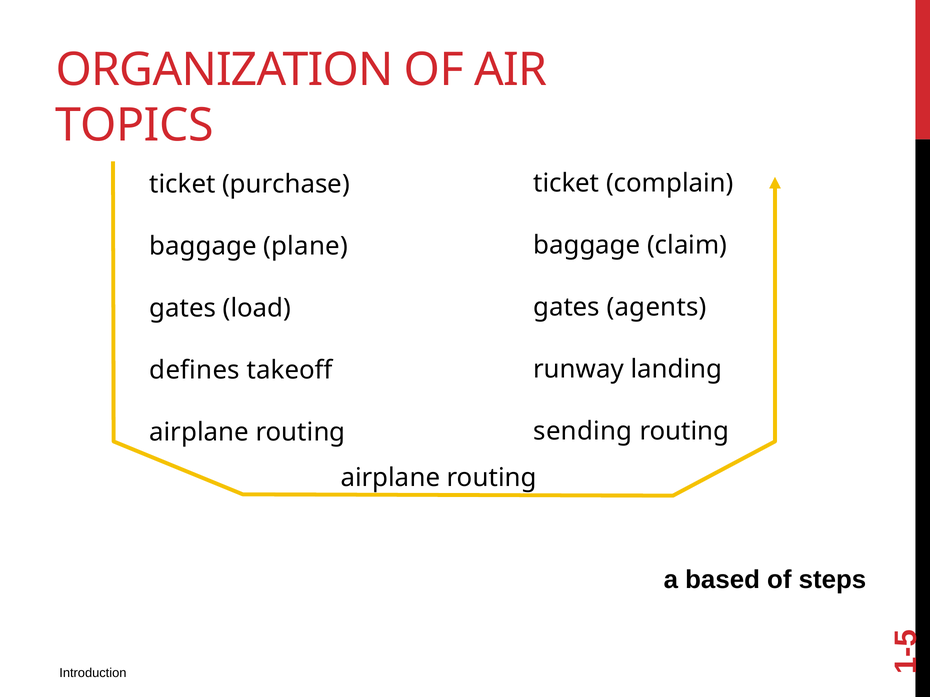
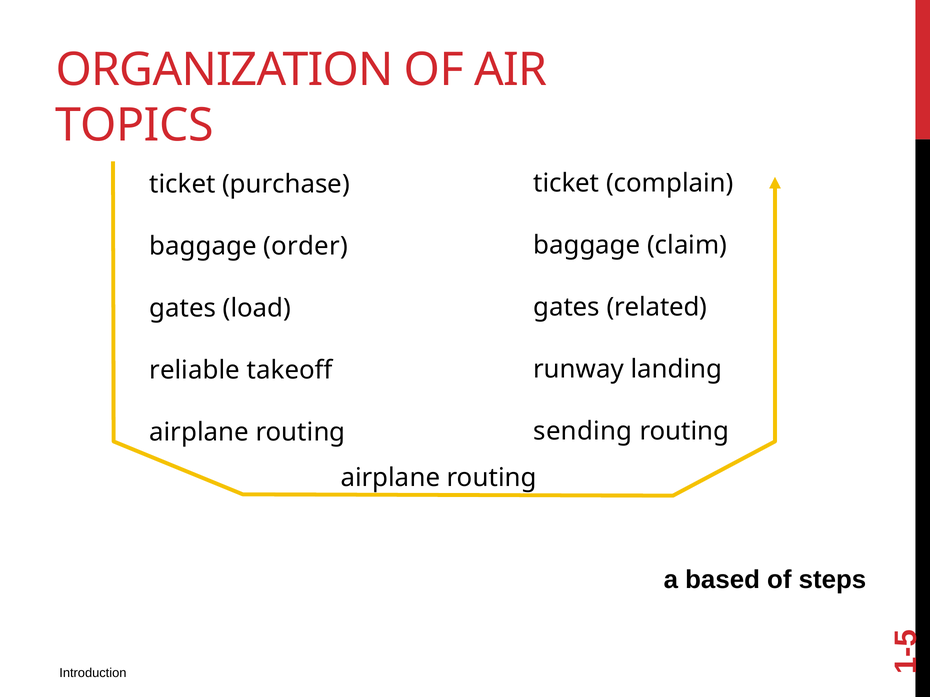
plane: plane -> order (306, 247)
agents: agents -> related (657, 308)
defines: defines -> reliable (195, 371)
